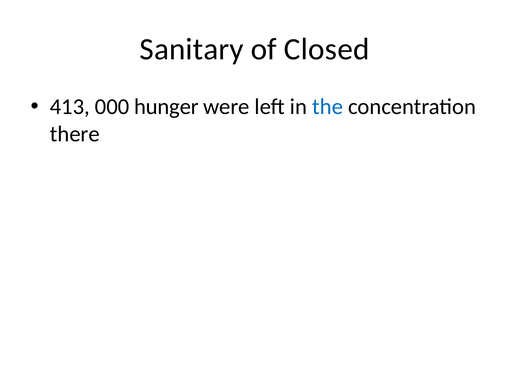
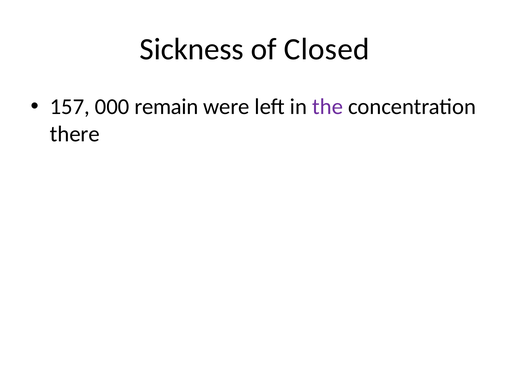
Sanitary: Sanitary -> Sickness (192, 49)
413: 413 -> 157 (70, 107)
hunger: hunger -> remain (166, 107)
the colour: blue -> purple (328, 107)
